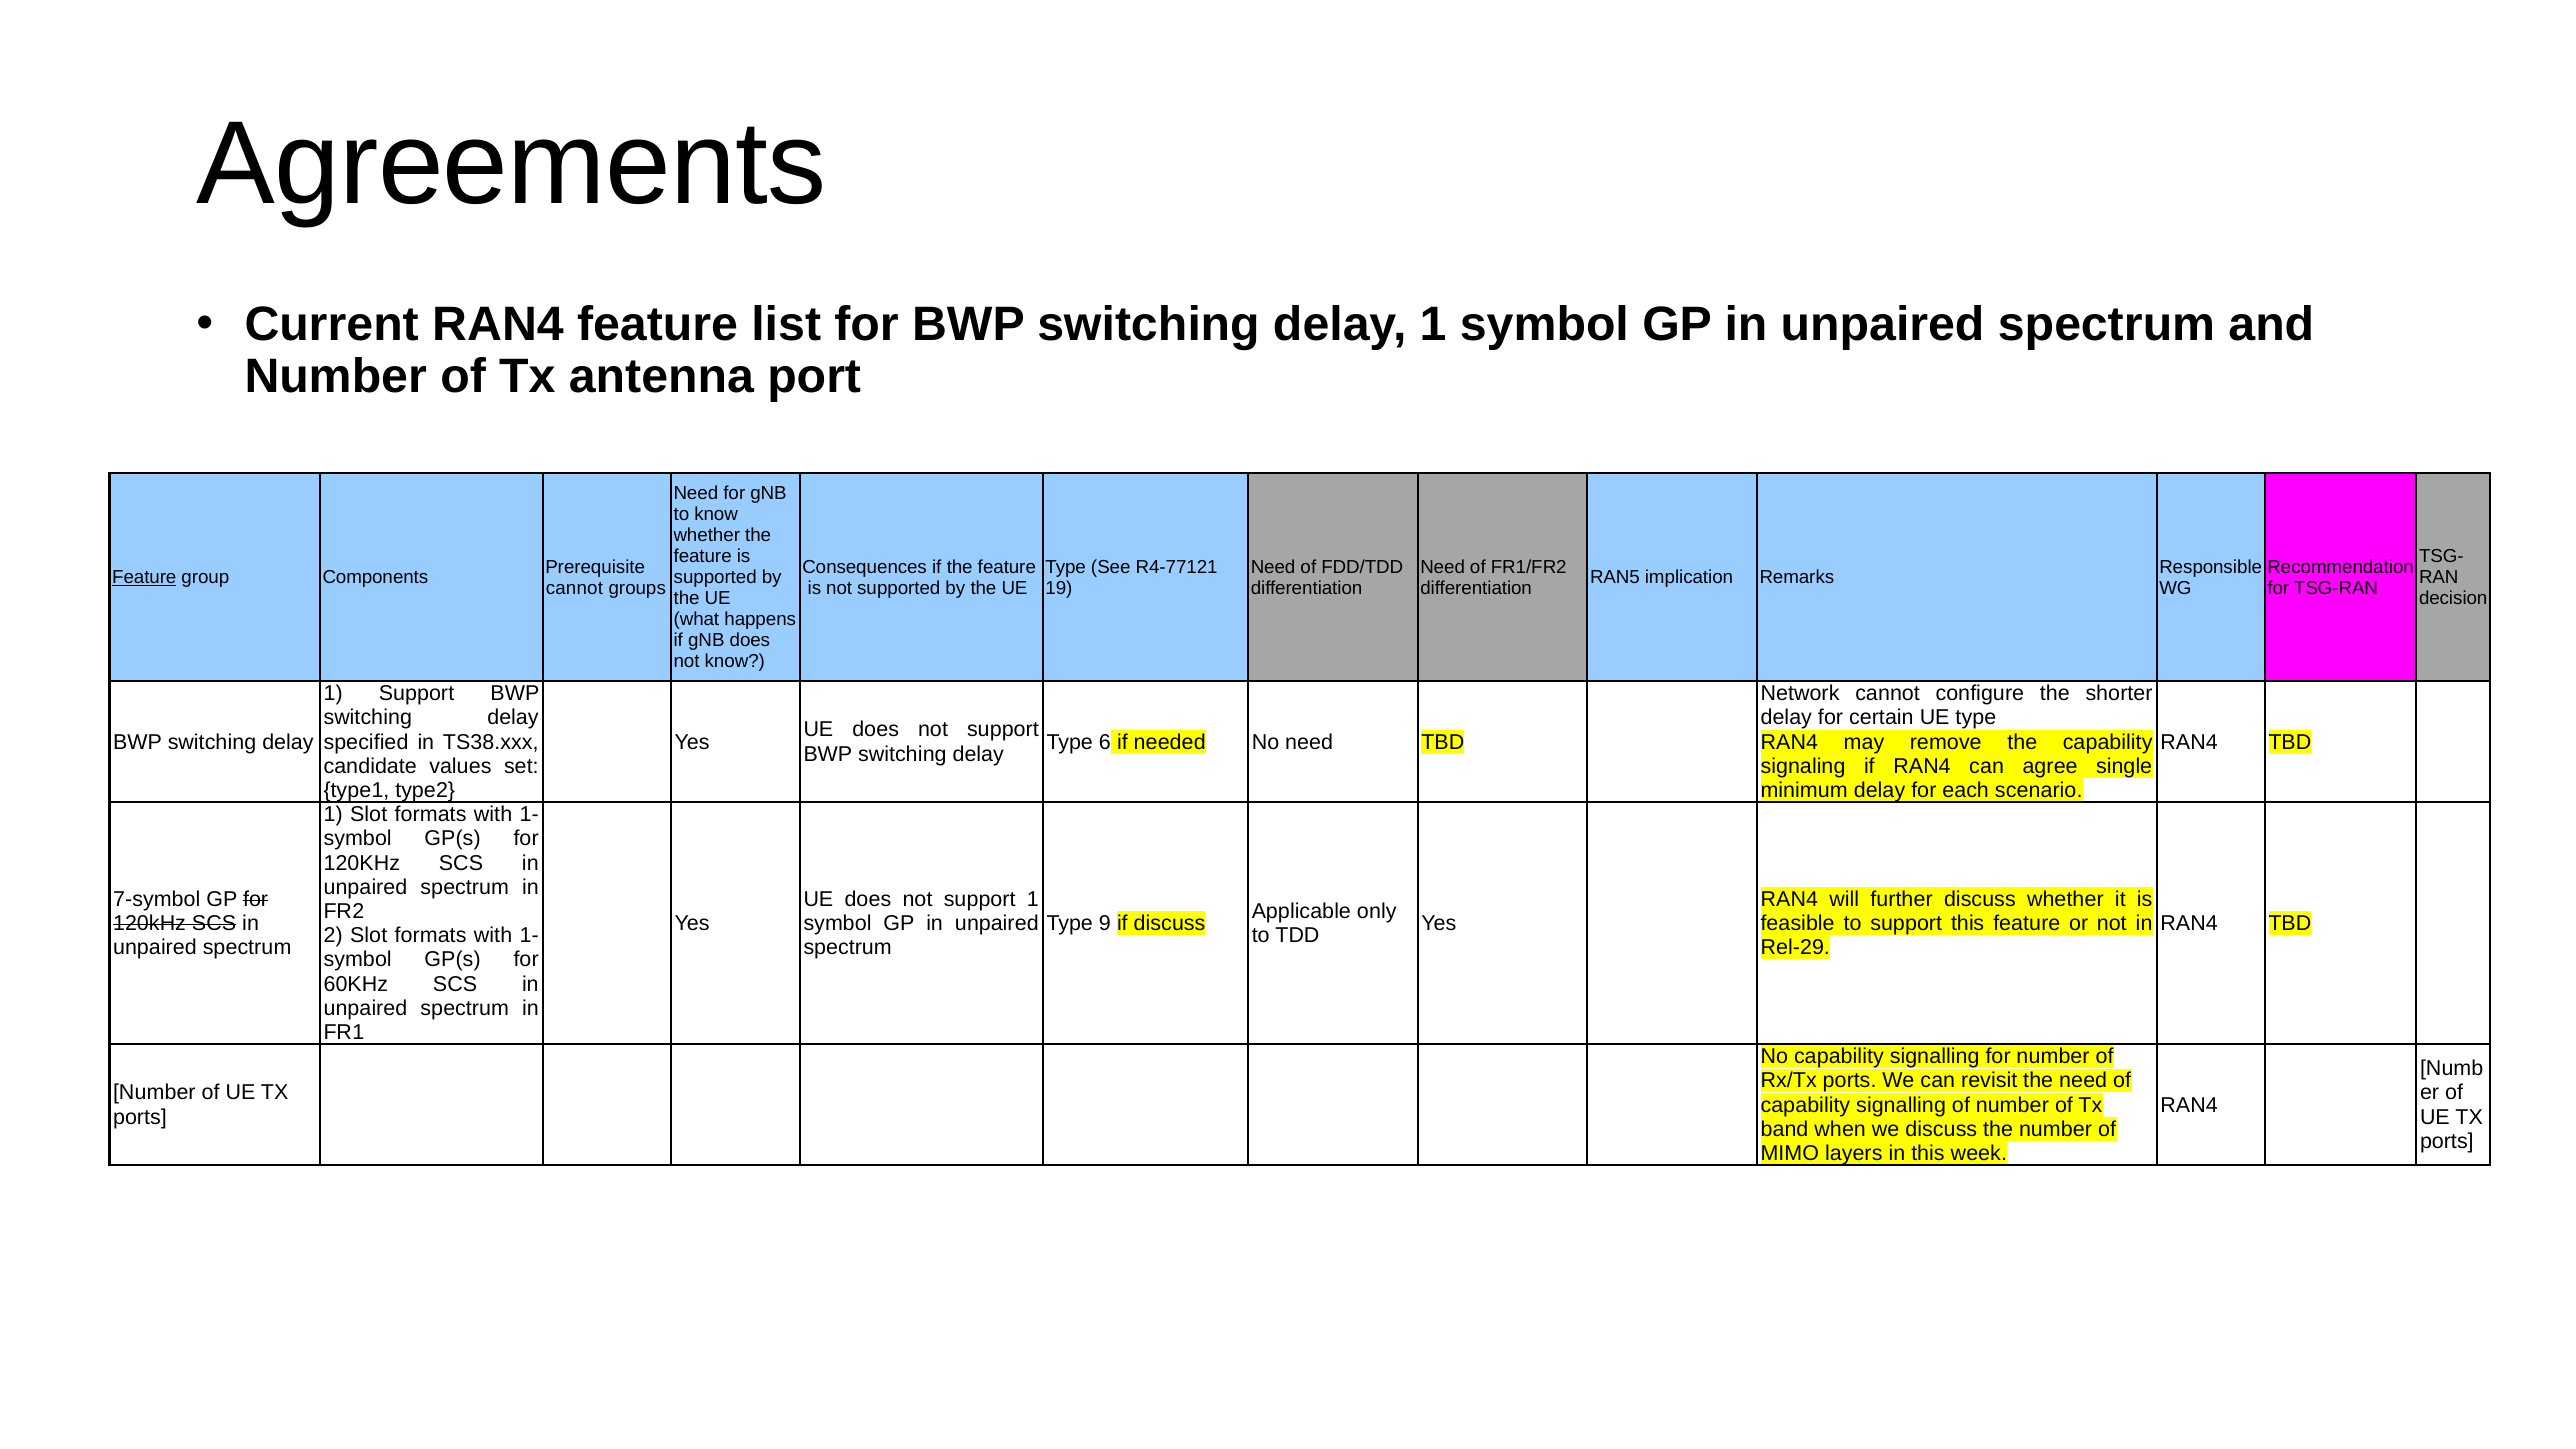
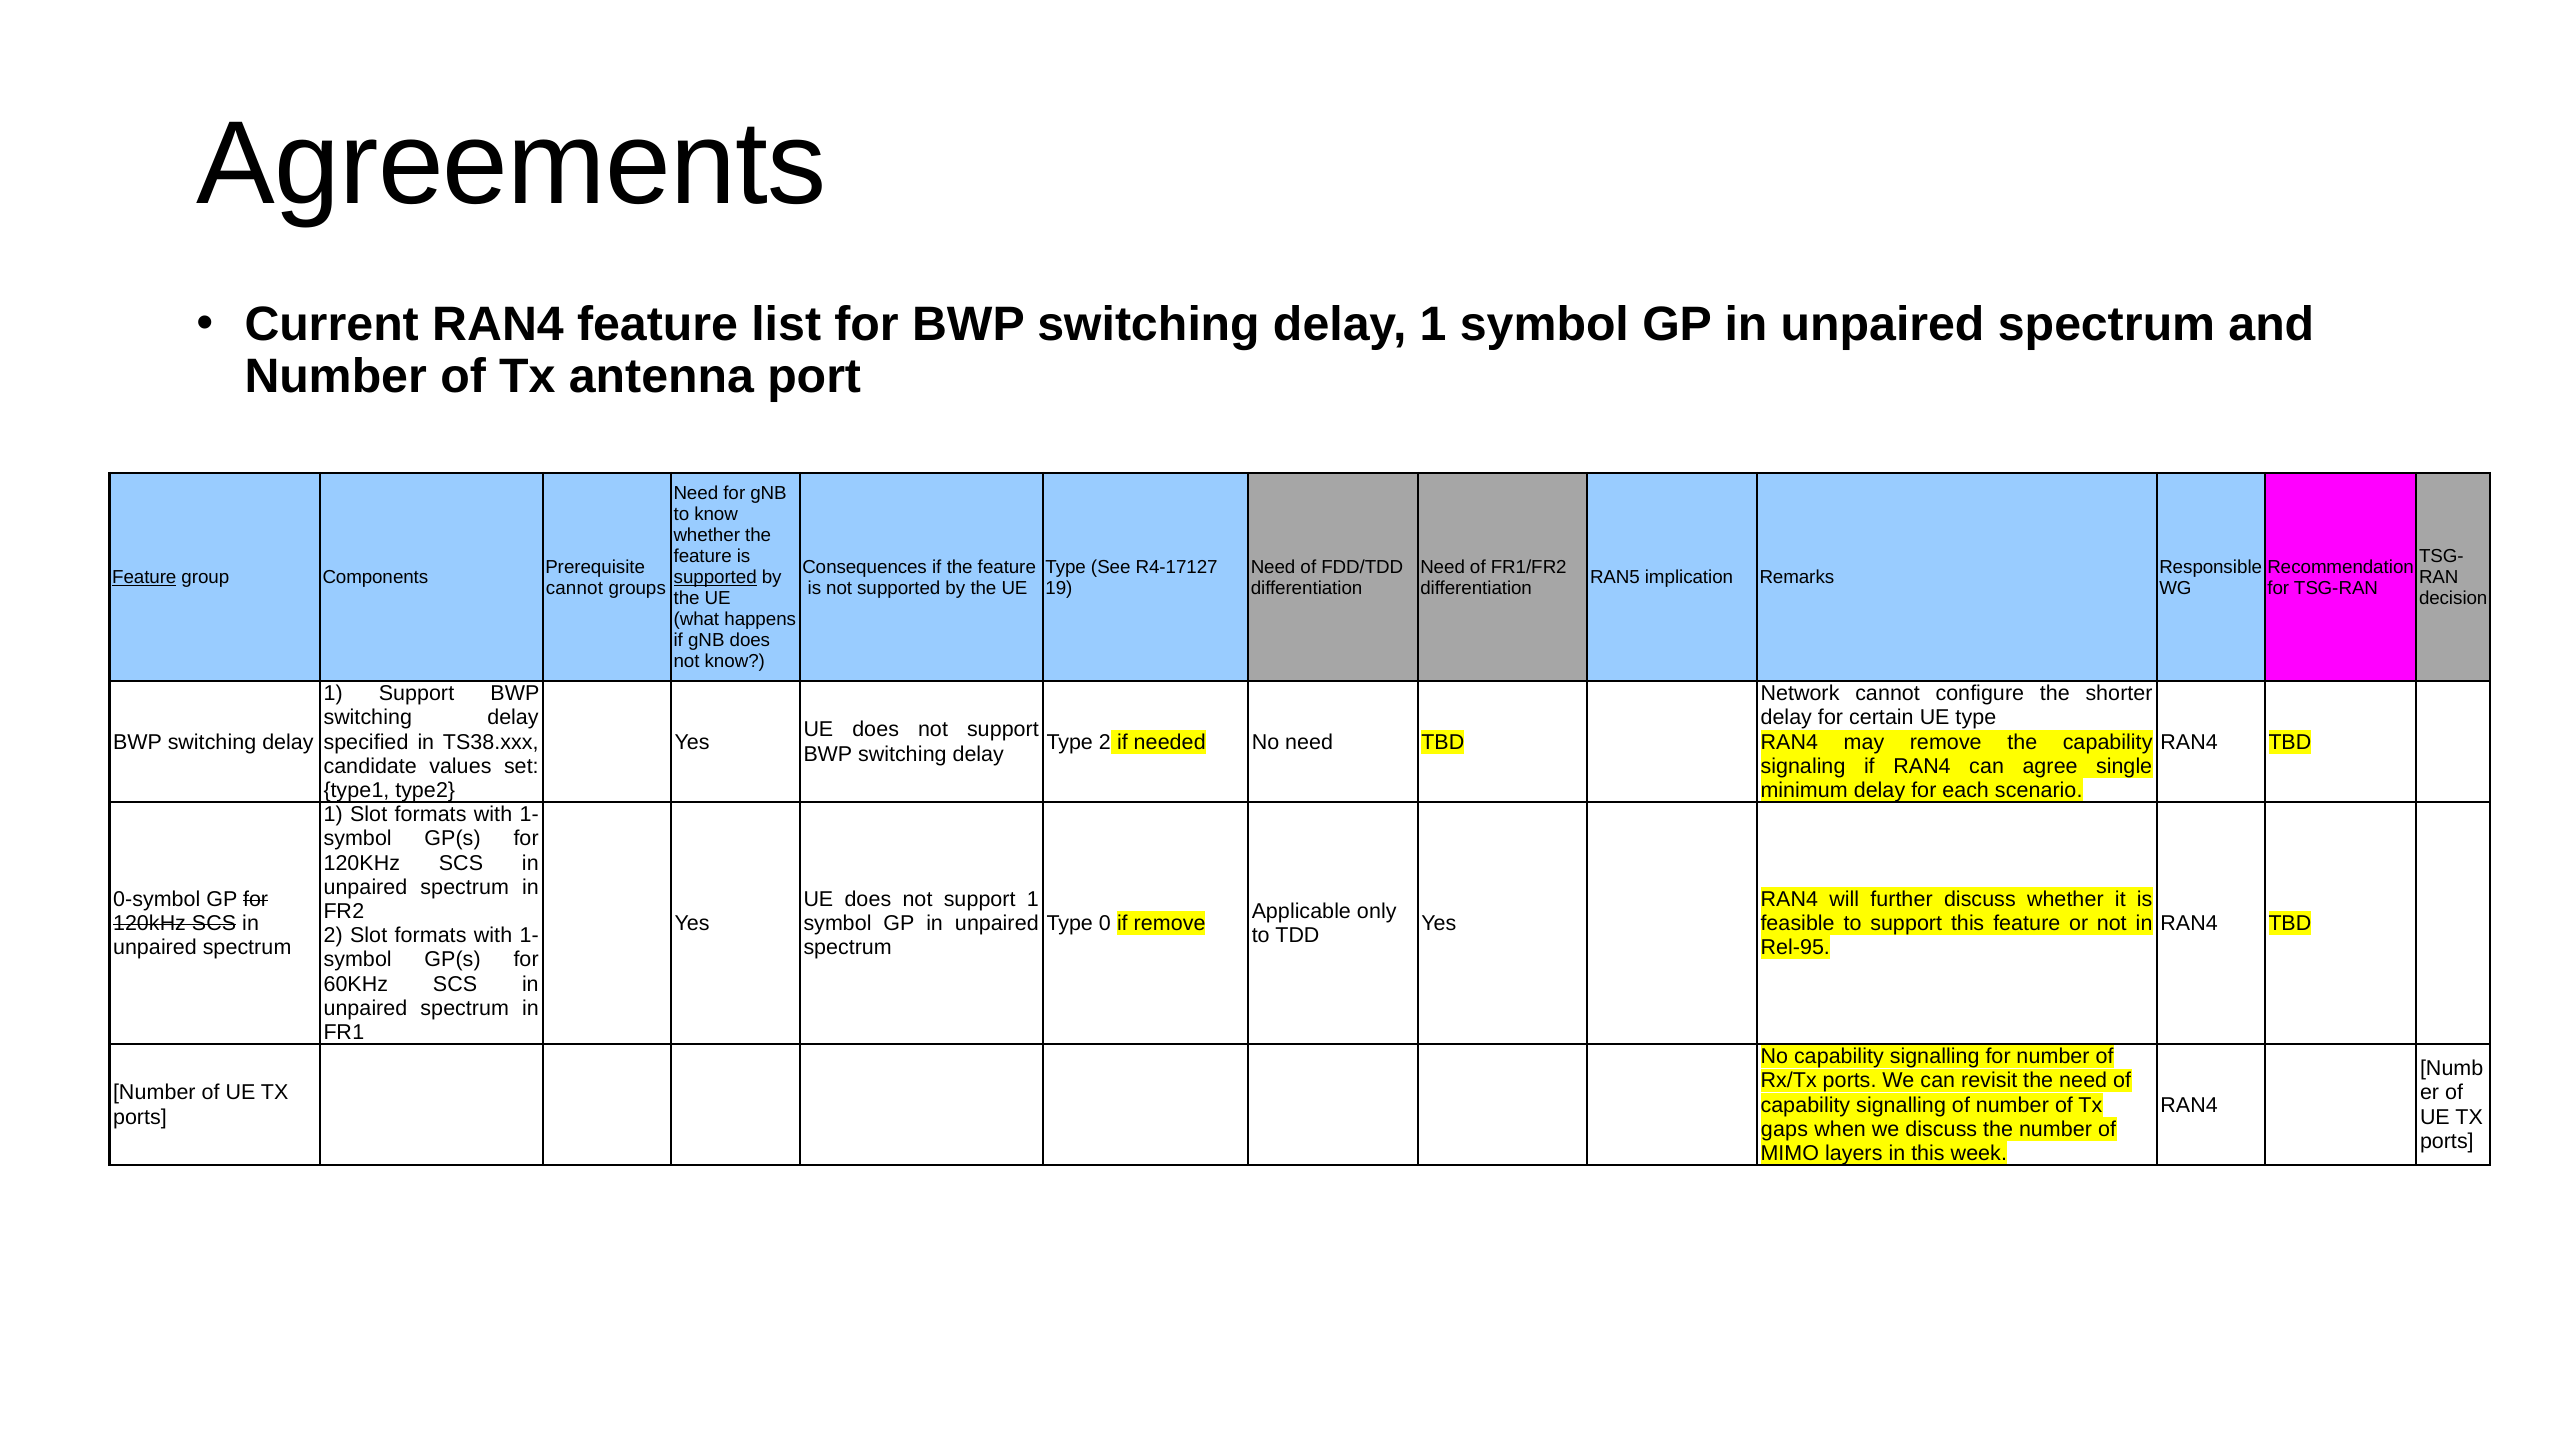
R4-77121: R4-77121 -> R4-17127 (1177, 567)
supported underline: none -> present (715, 577)
Type 6: 6 -> 2 (1105, 742)
7-symbol: 7-symbol -> 0-symbol (157, 899)
9: 9 -> 0 (1105, 923)
if discuss: discuss -> remove (1170, 923)
Rel-29: Rel-29 -> Rel-95 (1795, 948)
band: band -> gaps (1784, 1129)
